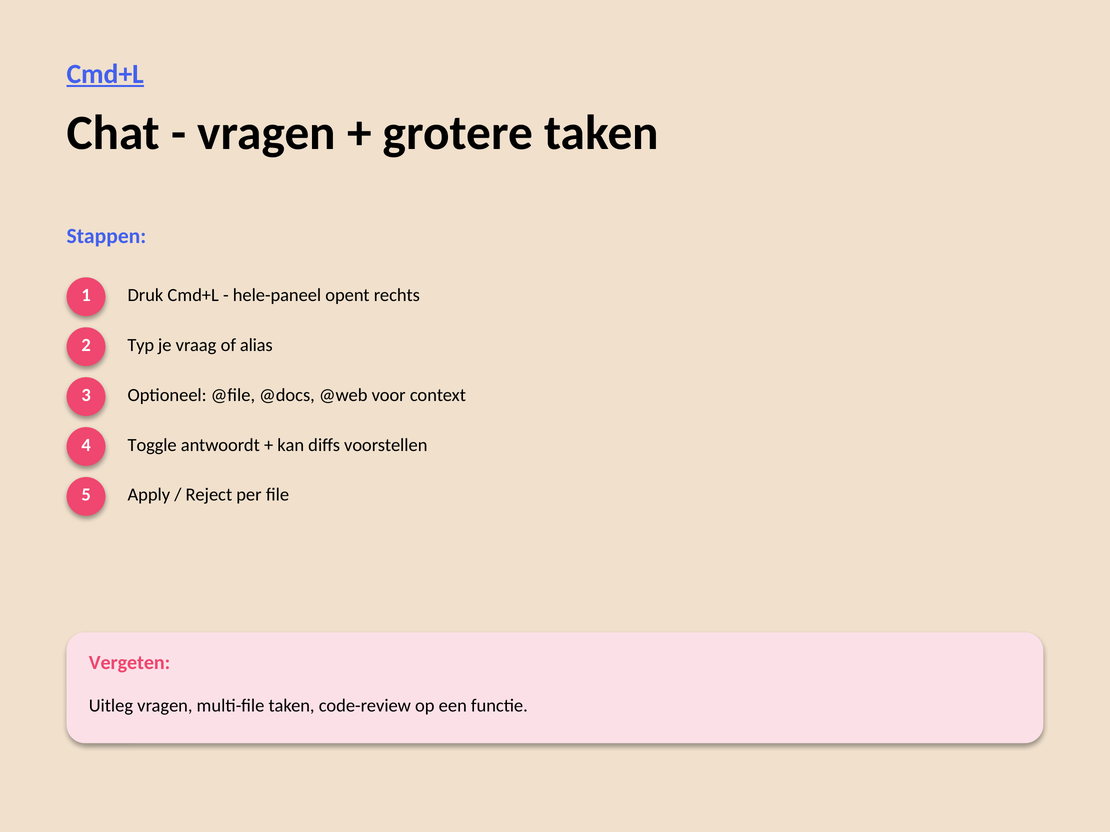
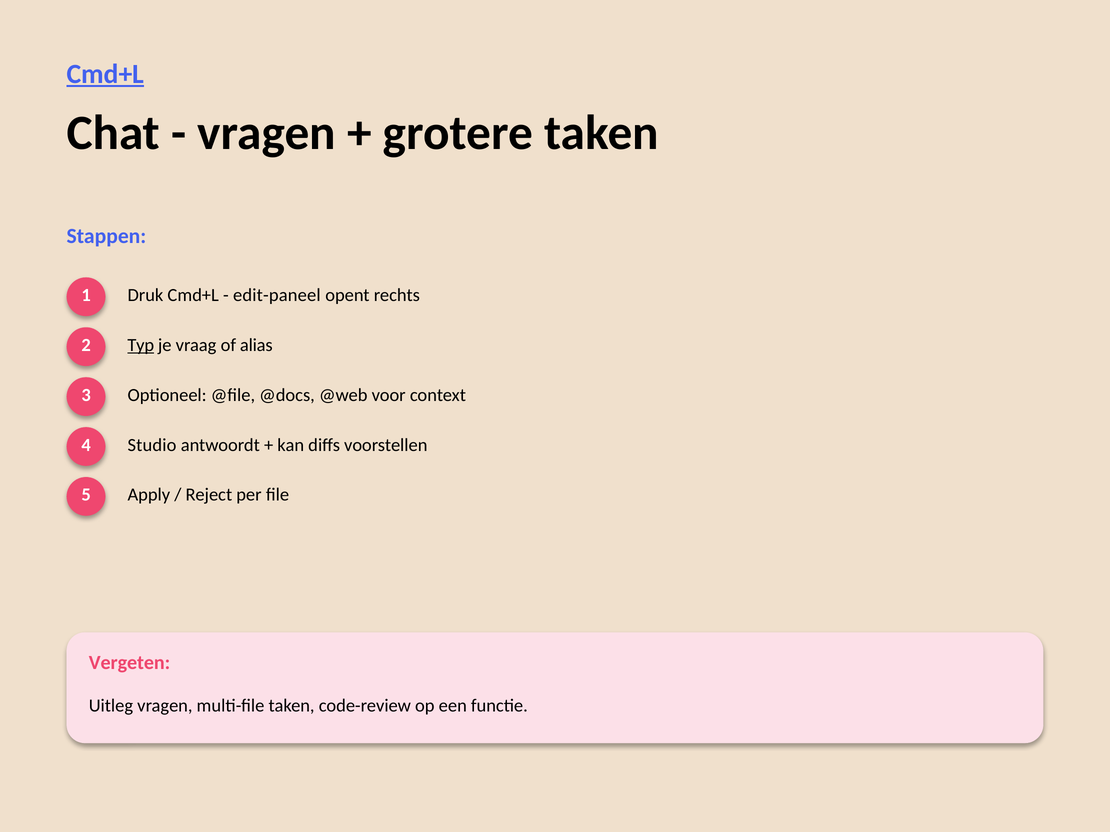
hele-paneel: hele-paneel -> edit-paneel (277, 295)
Typ underline: none -> present (141, 345)
Toggle: Toggle -> Studio (152, 445)
